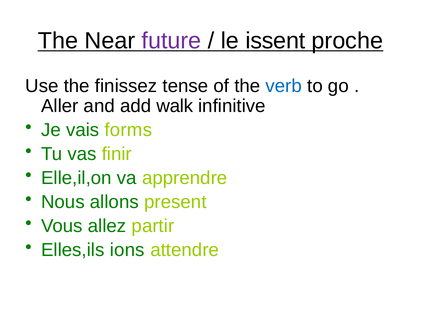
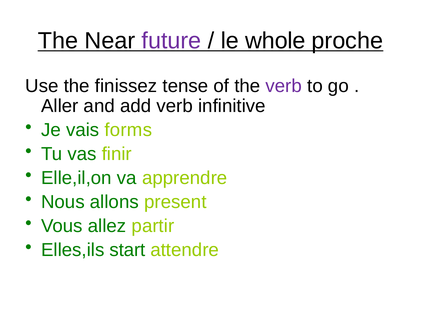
issent: issent -> whole (275, 41)
verb colour: blue -> purple (284, 86)
add walk: walk -> verb (175, 106)
ions: ions -> start (127, 250)
